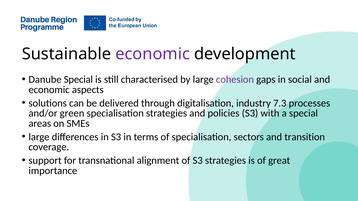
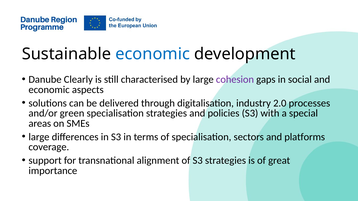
economic colour: purple -> blue (153, 54)
Danube Special: Special -> Clearly (78, 80)
7.3: 7.3 -> 2.0 (280, 103)
transition: transition -> platforms (305, 137)
